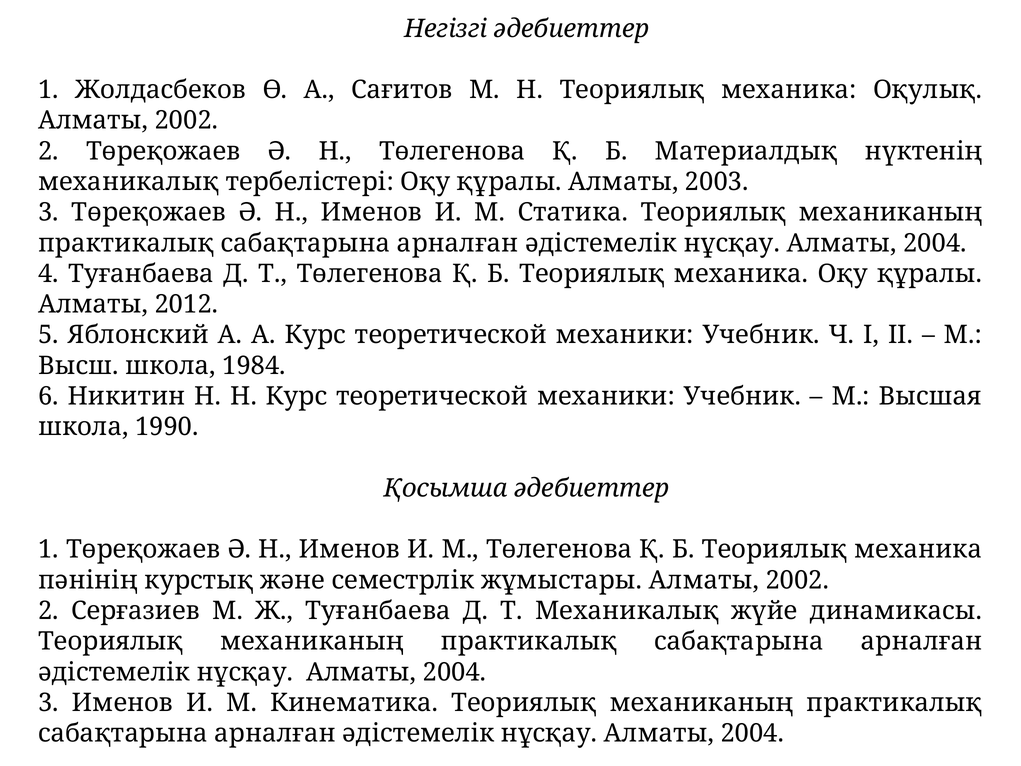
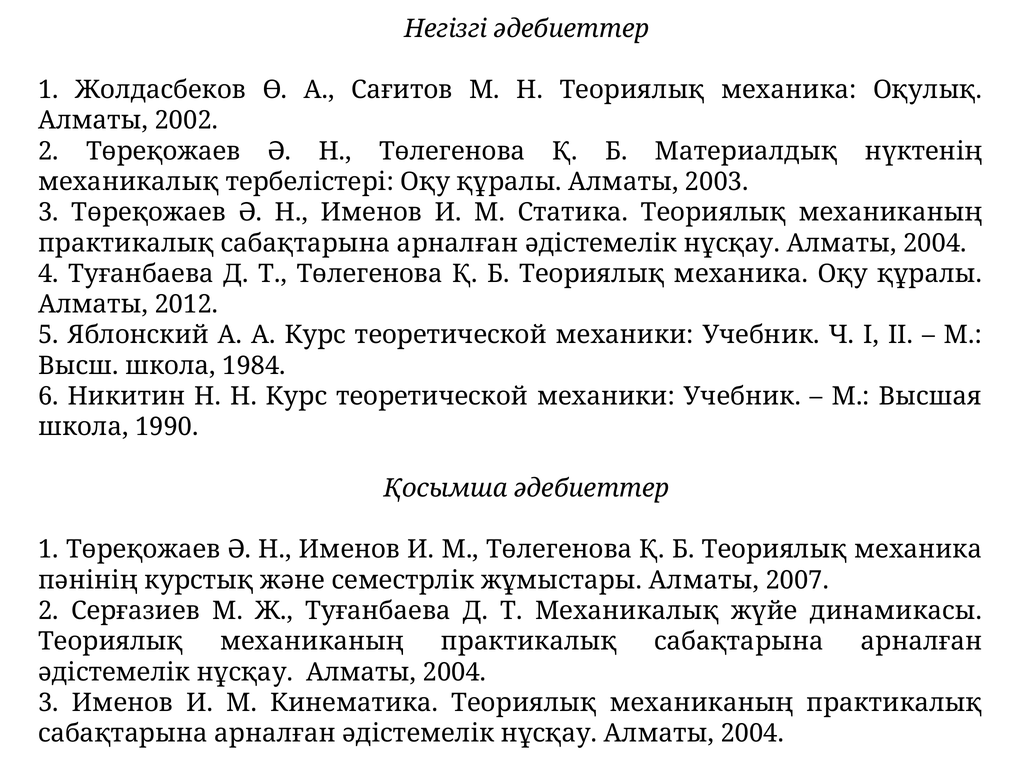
жұмыстары Алматы 2002: 2002 -> 2007 (797, 580)
